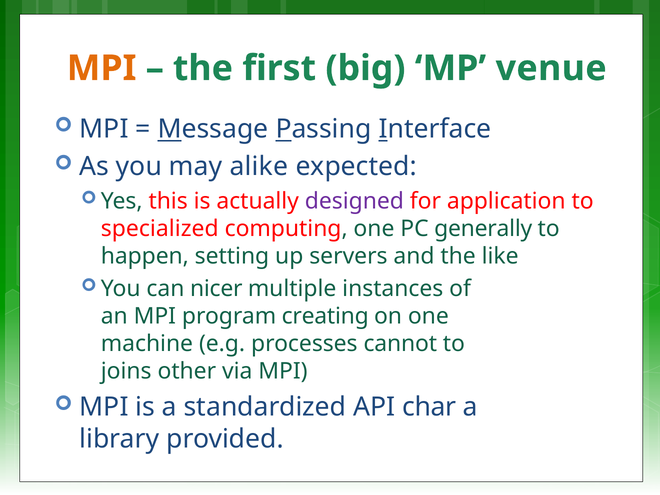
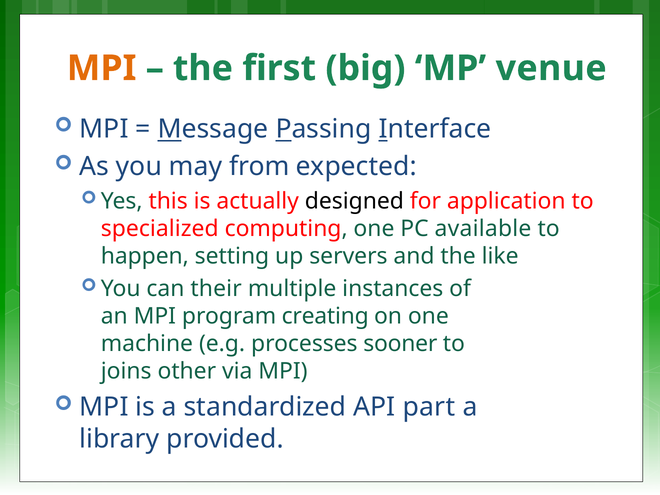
alike: alike -> from (259, 167)
designed colour: purple -> black (354, 201)
generally: generally -> available (483, 229)
nicer: nicer -> their (216, 289)
cannot: cannot -> sooner (400, 344)
char: char -> part (429, 407)
